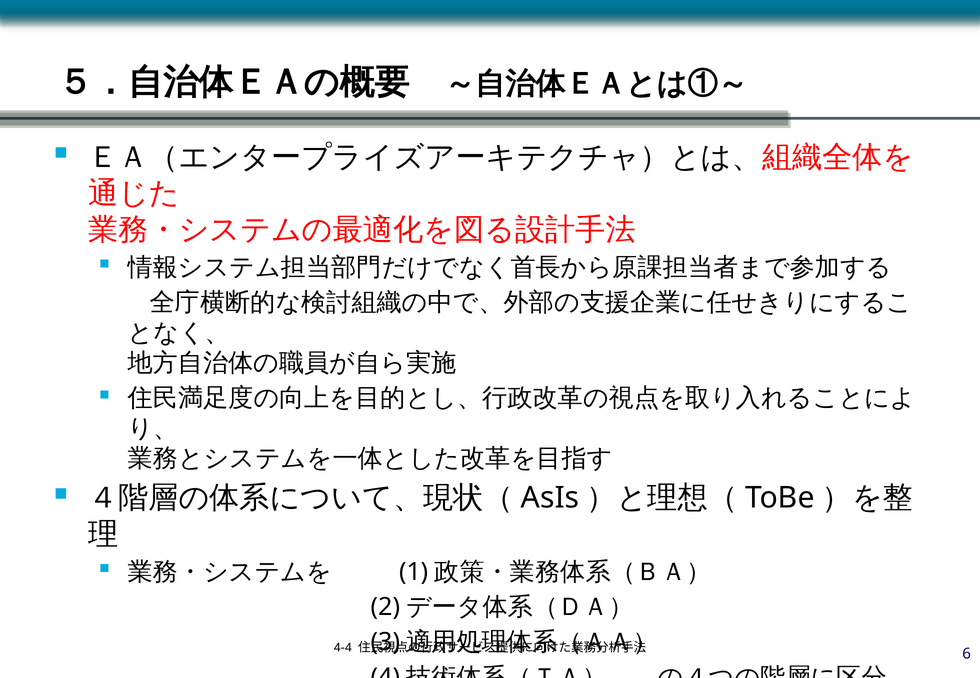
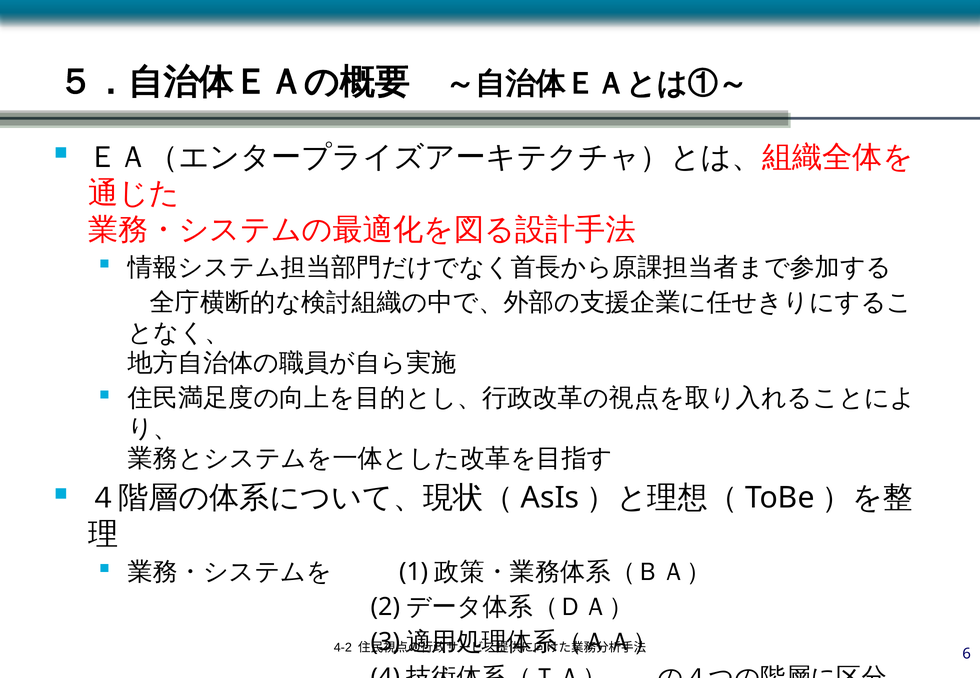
4-4: 4-4 -> 4-2 (343, 648)
